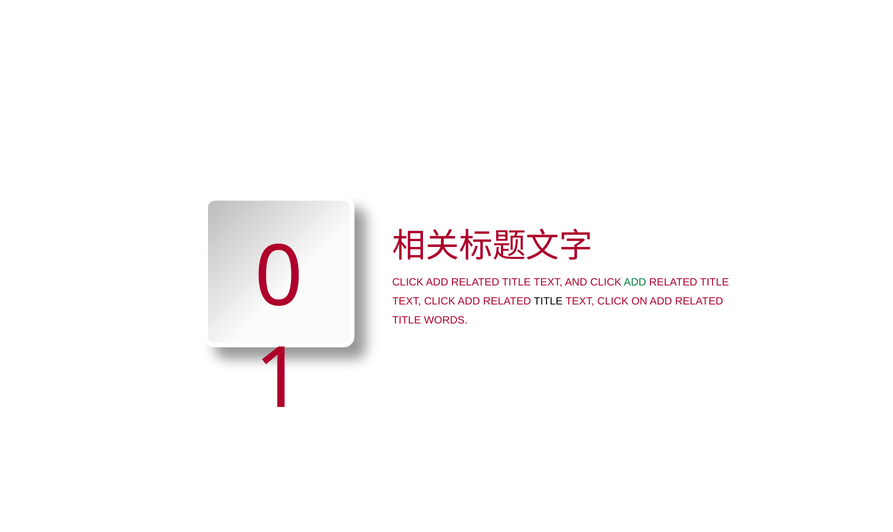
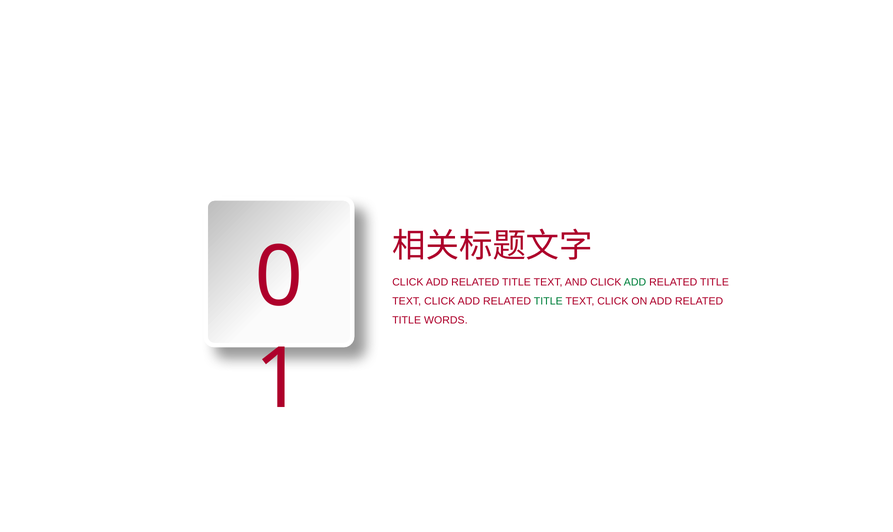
TITLE colour: black -> green (548, 301)
